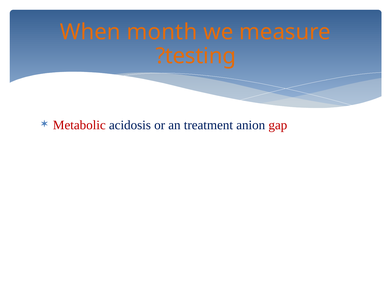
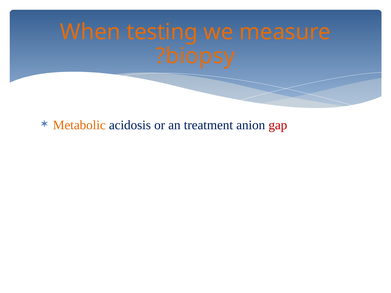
month: month -> testing (162, 32)
testing: testing -> biopsy (200, 56)
Metabolic colour: red -> orange (79, 125)
